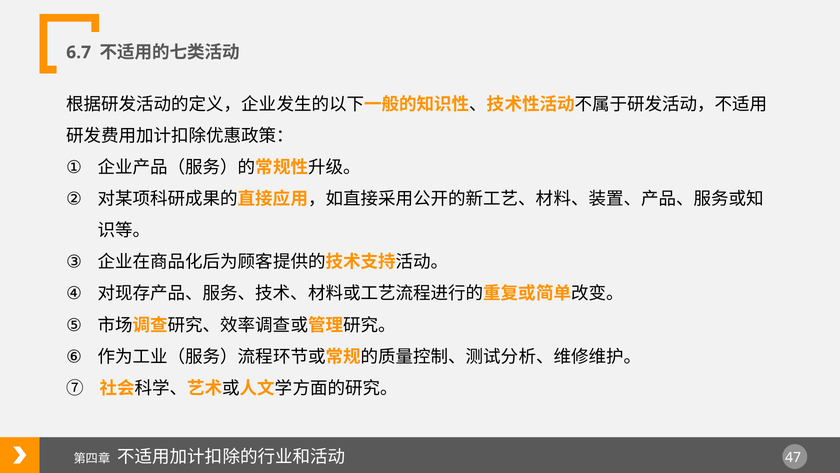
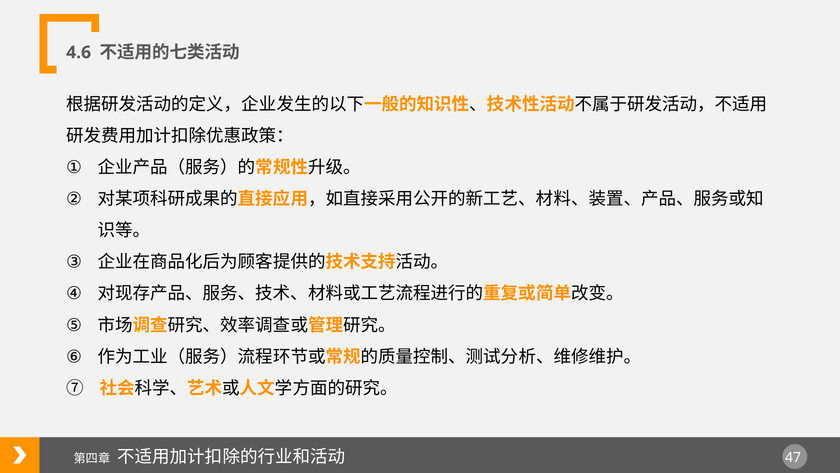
6.7: 6.7 -> 4.6 (79, 52)
